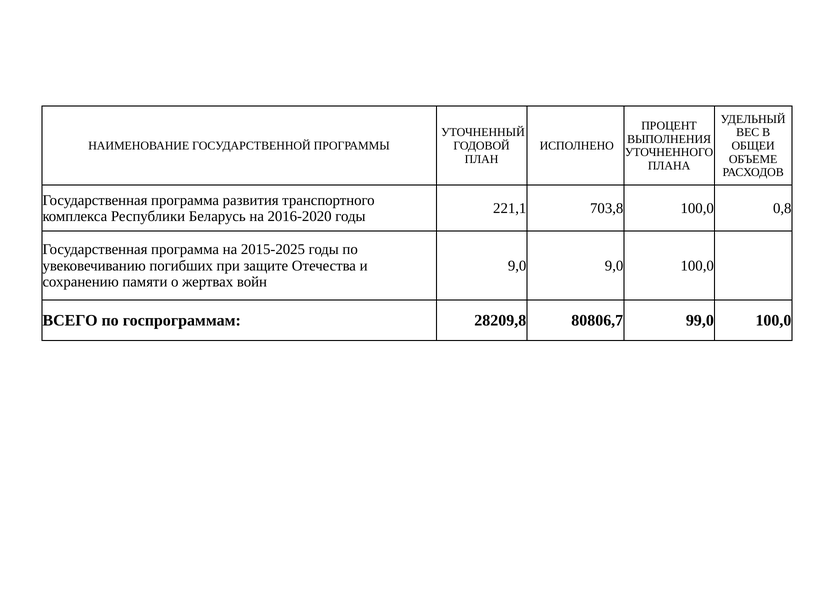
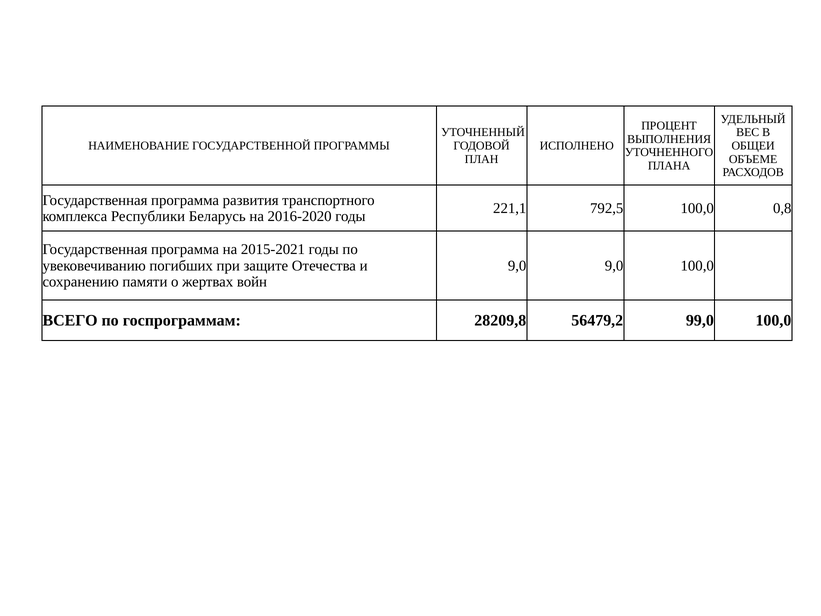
703,8: 703,8 -> 792,5 (607, 208)
2015-2025: 2015-2025 -> 2015-2021 (273, 249)
80806,7: 80806,7 -> 56479,2 (597, 320)
